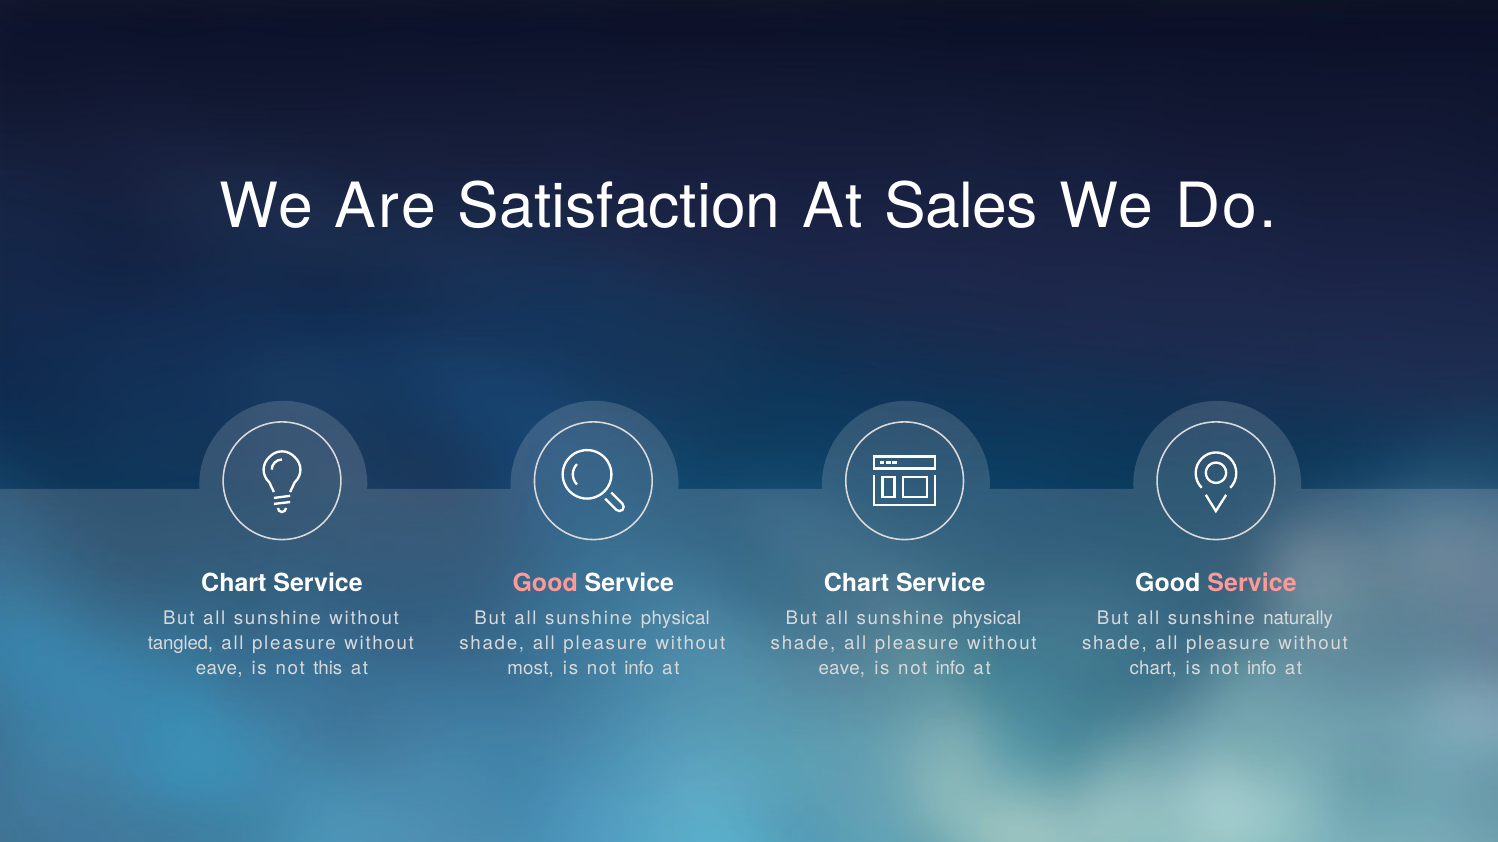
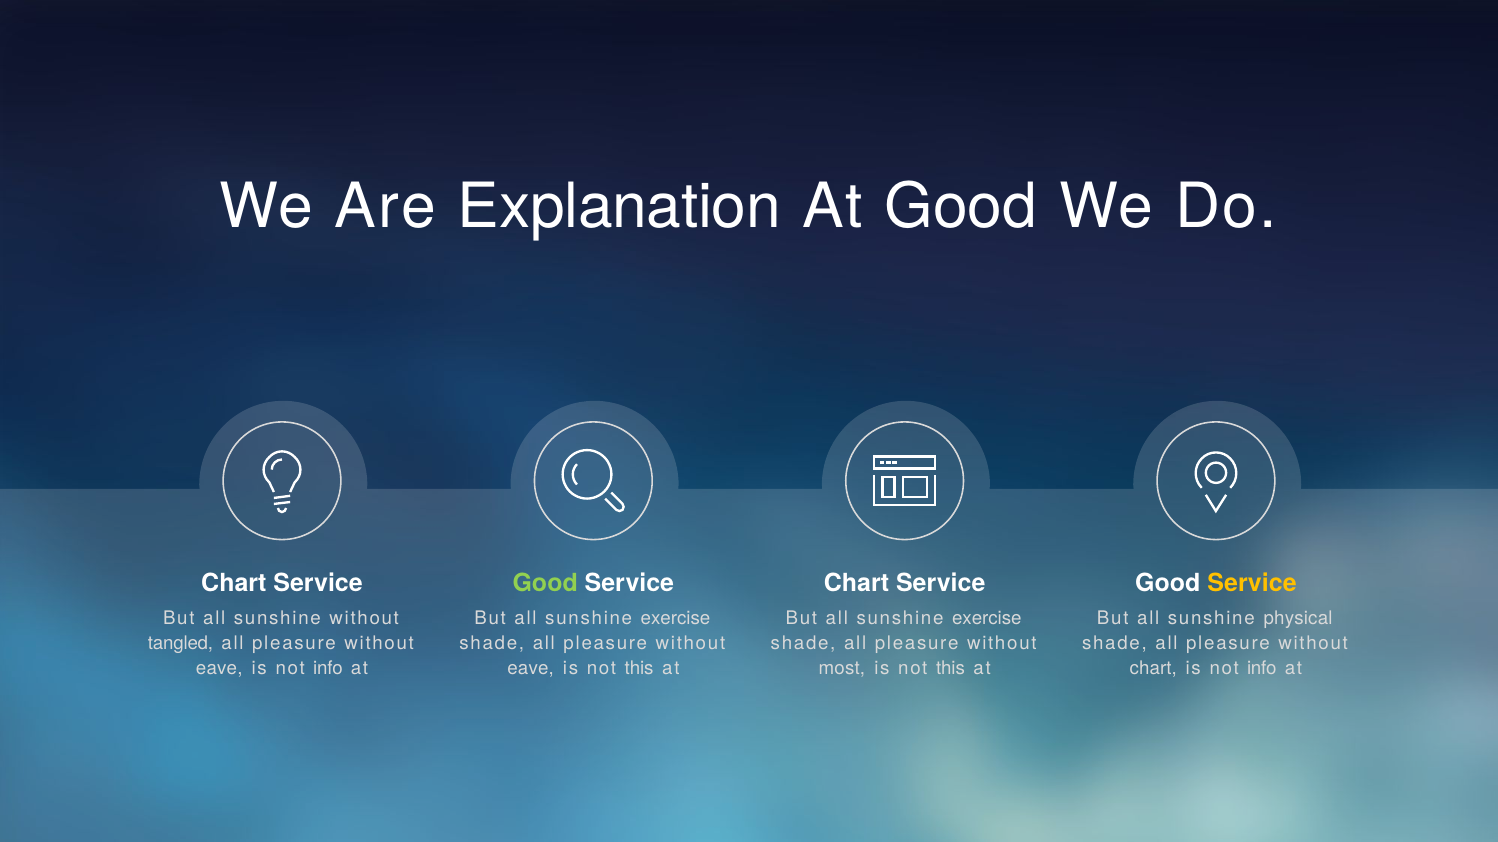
Satisfaction: Satisfaction -> Explanation (619, 207)
Sales: Sales -> Good (961, 207)
Good colour: pink -> light green (545, 584)
Service colour: pink -> yellow (1252, 584)
physical: physical -> exercise (676, 619)
physical: physical -> exercise (987, 619)
naturally: naturally -> physical (1298, 619)
this: this -> info (328, 669)
most: most -> eave (531, 669)
info: info -> this (639, 669)
eave: eave -> most (842, 669)
info: info -> this (950, 669)
